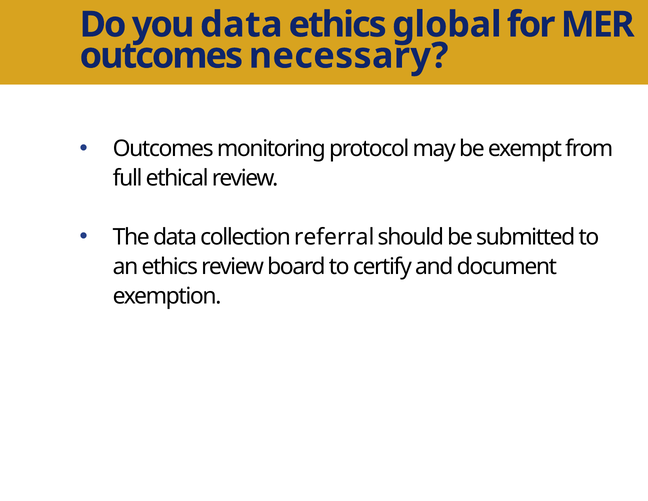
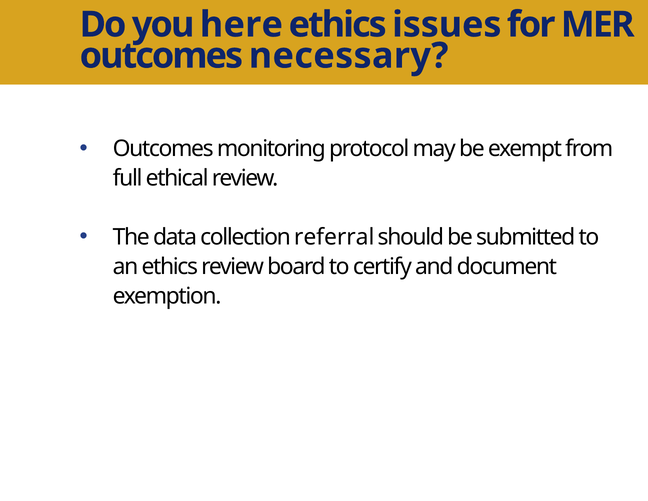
you data: data -> here (241, 25)
global: global -> issues (447, 25)
